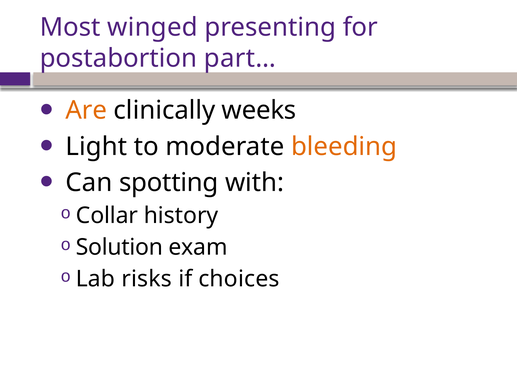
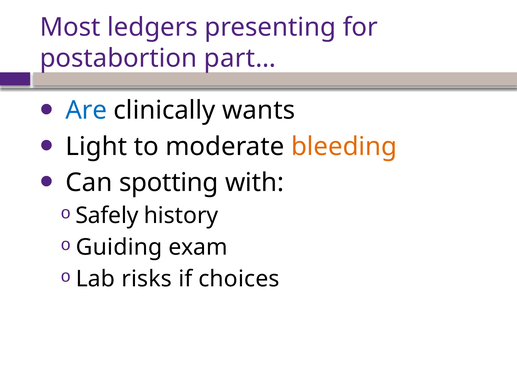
winged: winged -> ledgers (153, 27)
Are colour: orange -> blue (86, 110)
weeks: weeks -> wants (259, 110)
Collar: Collar -> Safely (107, 216)
Solution: Solution -> Guiding (119, 247)
